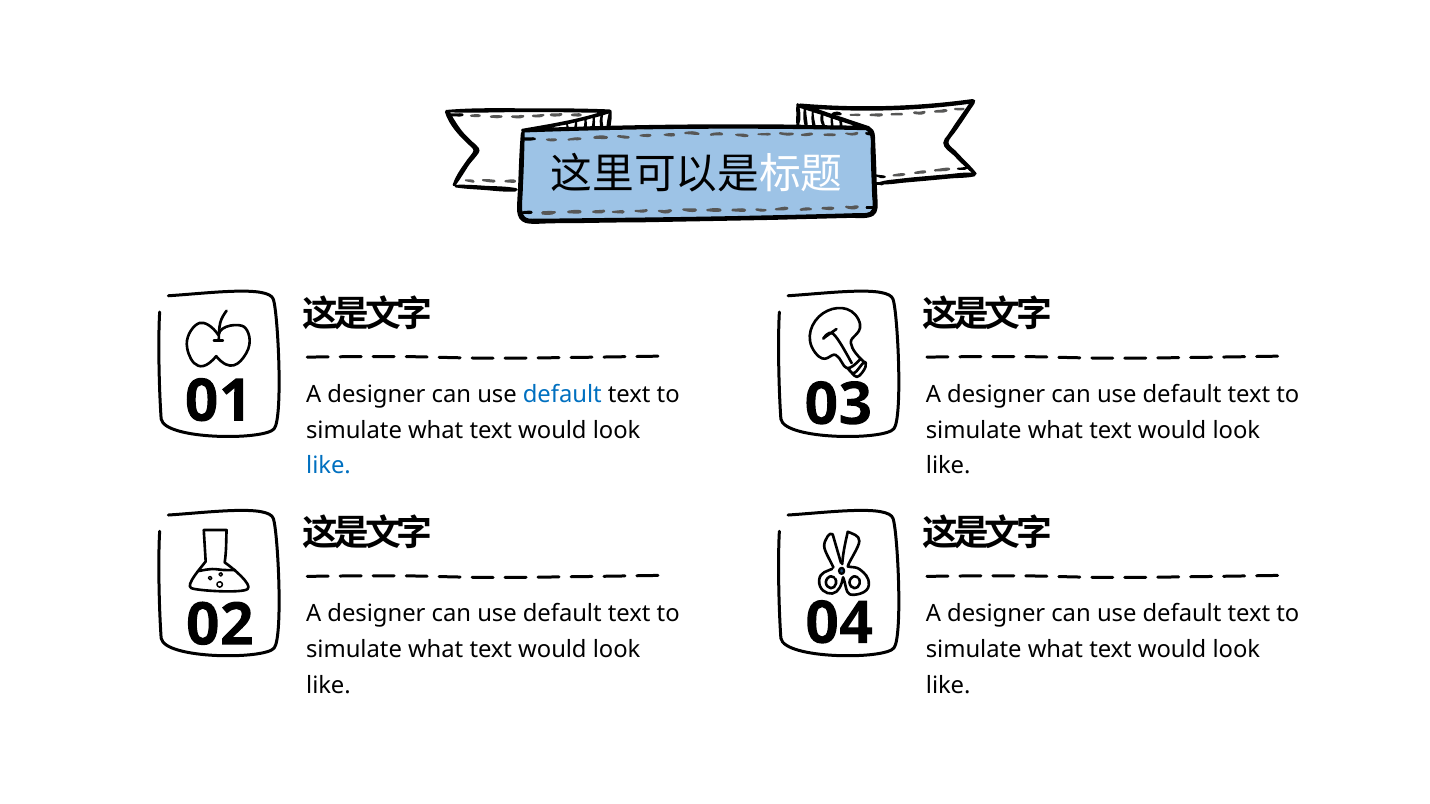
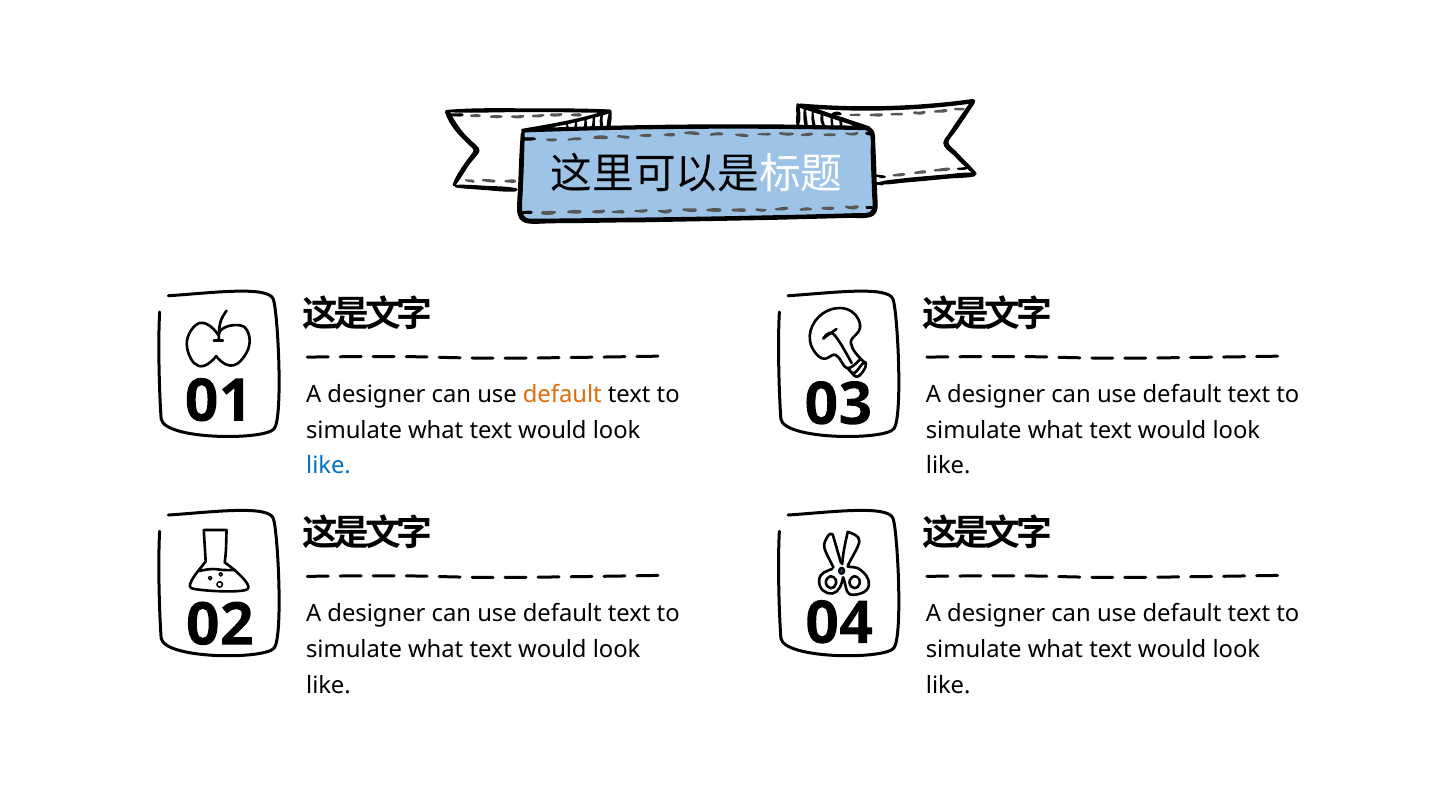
default colour: blue -> orange (562, 395)
